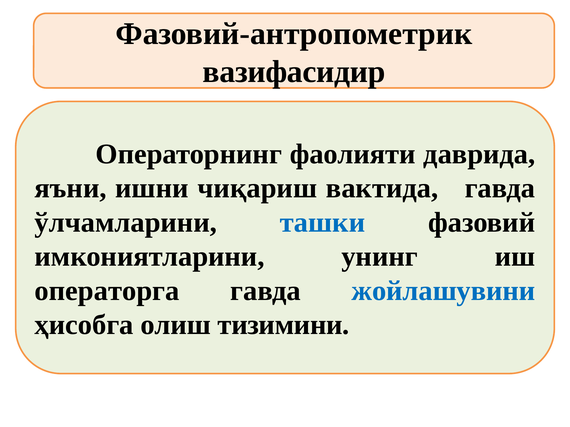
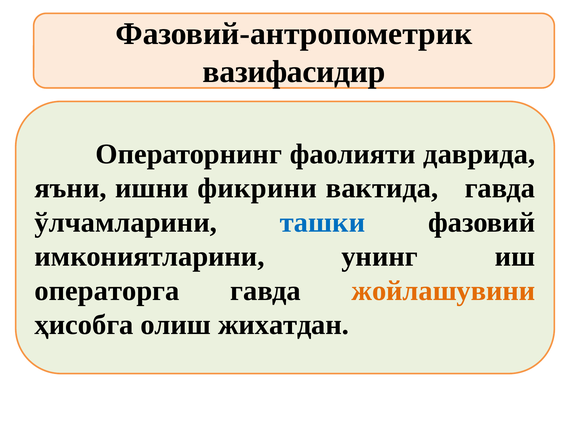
чиқариш: чиқариш -> фикрини (257, 188)
жойлашувини colour: blue -> orange (443, 291)
тизимини: тизимини -> жихатдан (283, 325)
